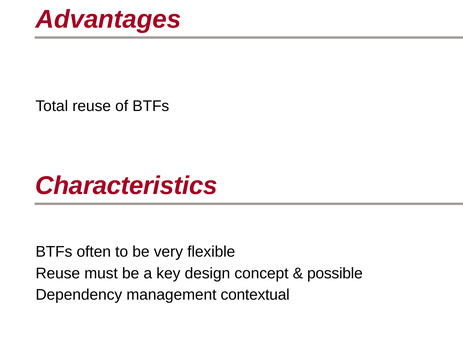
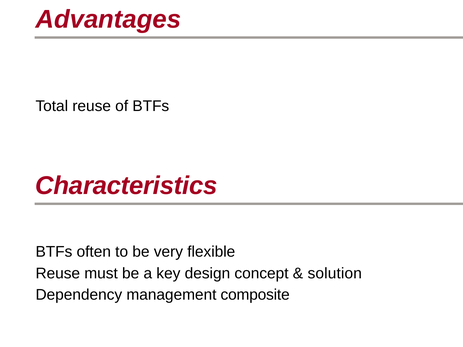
possible: possible -> solution (335, 273)
contextual: contextual -> composite (255, 295)
